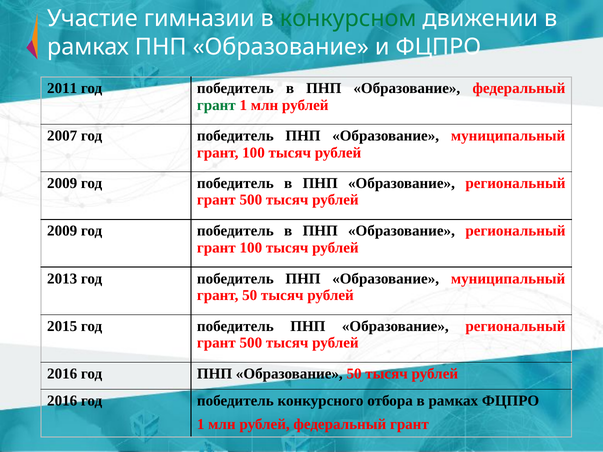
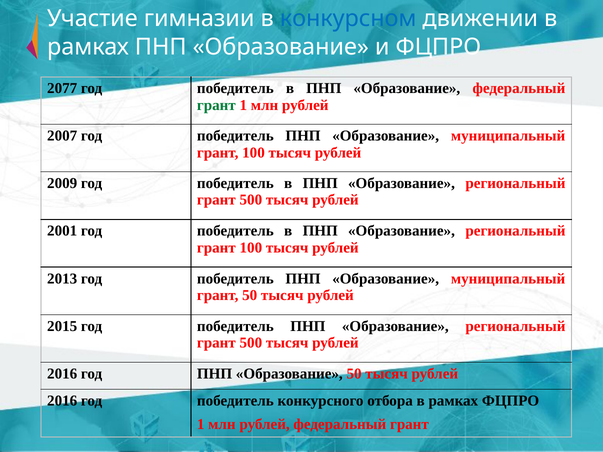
конкурсном colour: green -> blue (348, 19)
2011: 2011 -> 2077 (62, 88)
2009: 2009 -> 2001 (62, 231)
